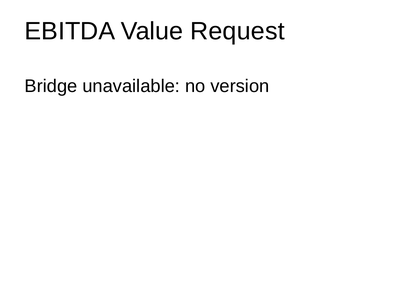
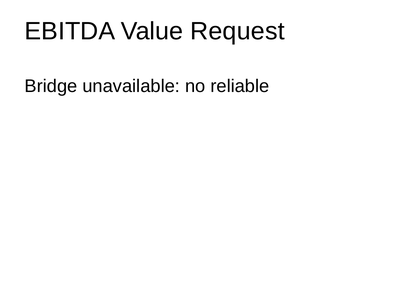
version: version -> reliable (240, 86)
